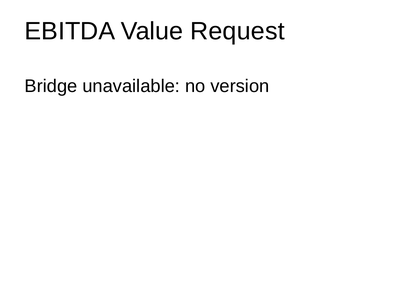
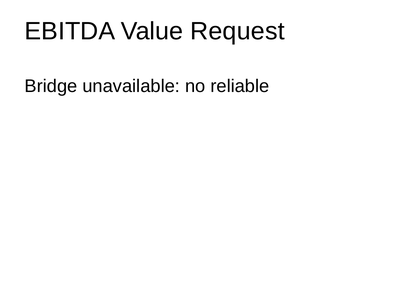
version: version -> reliable (240, 86)
